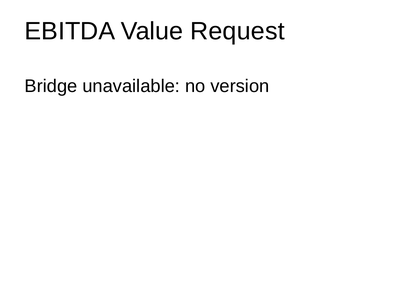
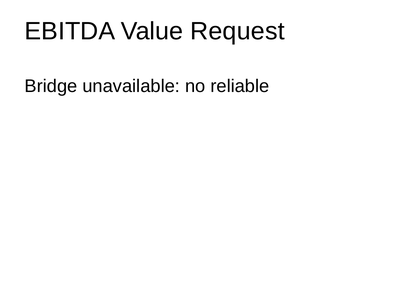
version: version -> reliable (240, 86)
